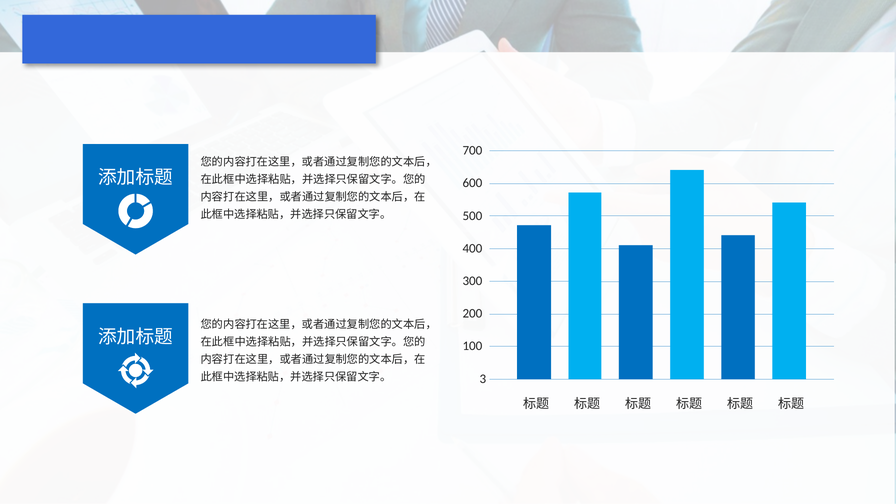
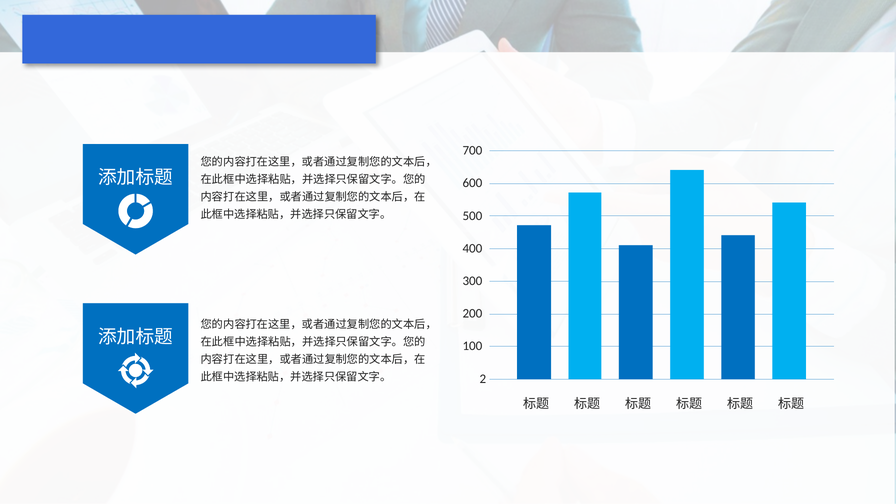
3: 3 -> 2 (483, 379)
